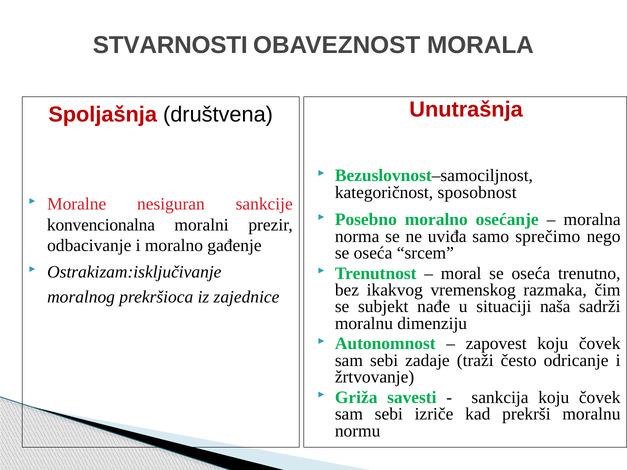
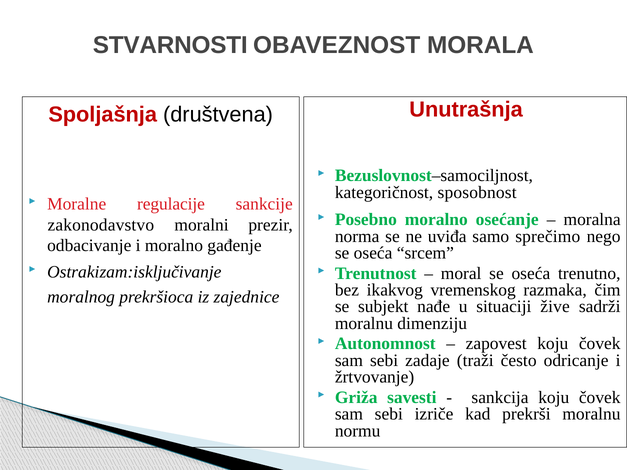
nesiguran: nesiguran -> regulacije (171, 204)
konvencionalna: konvencionalna -> zakonodavstvo (101, 225)
naša: naša -> žive (555, 307)
